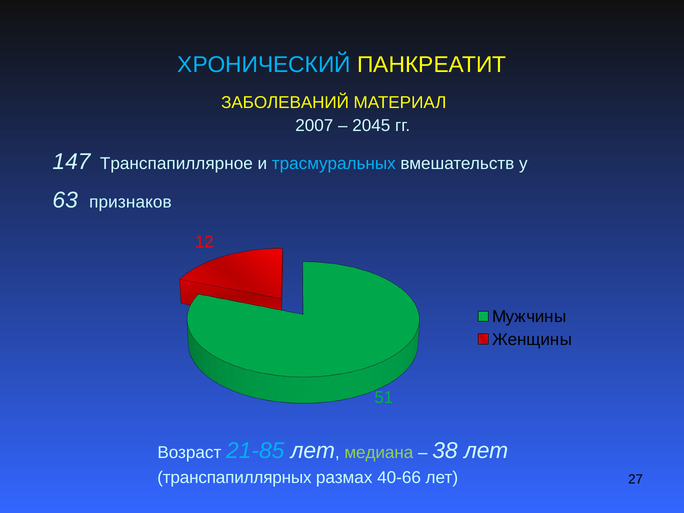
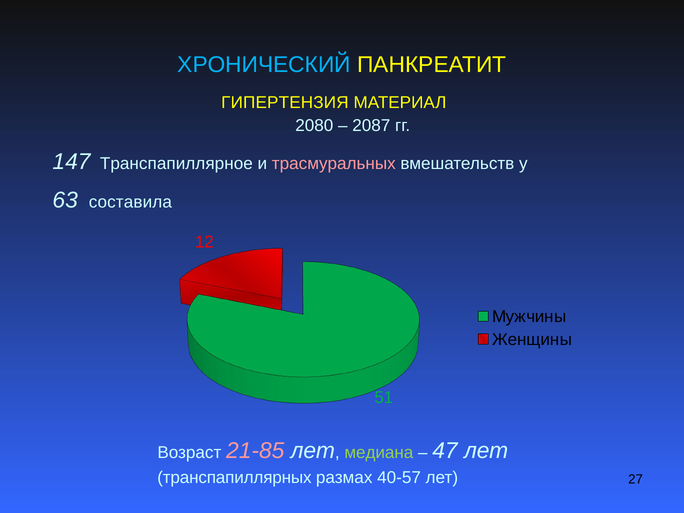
ЗАБОЛЕВАНИЙ: ЗАБОЛЕВАНИЙ -> ГИПЕРТЕНЗИЯ (285, 103)
2007: 2007 -> 2080 (314, 126)
2045: 2045 -> 2087 (371, 126)
трасмуральных colour: light blue -> pink (334, 163)
признаков: признаков -> составила (130, 202)
21-85 colour: light blue -> pink (255, 451)
38: 38 -> 47 (445, 451)
40-66: 40-66 -> 40-57 (399, 478)
